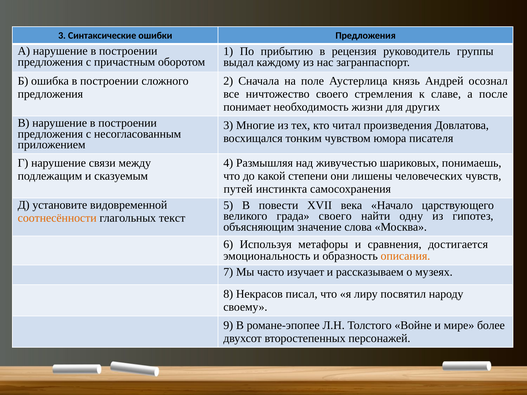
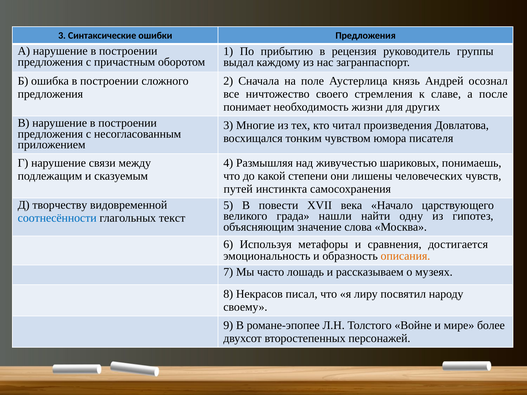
установите: установите -> творчеству (60, 205)
града своего: своего -> нашли (335, 216)
соотнесённости colour: orange -> blue (57, 218)
изучает: изучает -> лошадь (305, 272)
